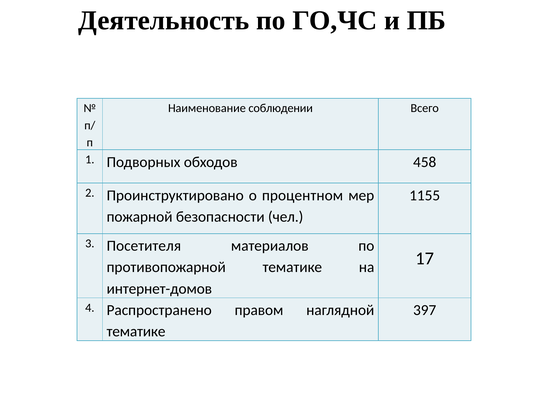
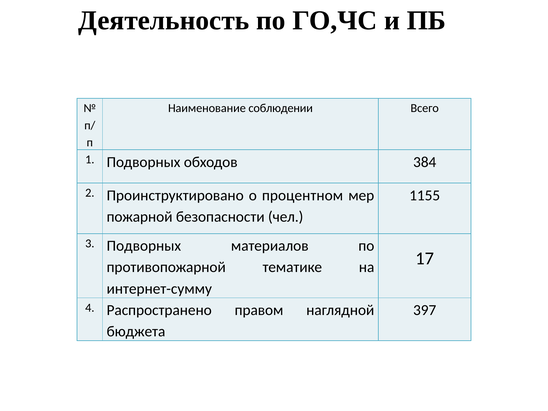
458: 458 -> 384 (425, 162)
3 Посетителя: Посетителя -> Подворных (144, 246)
интернет-домов: интернет-домов -> интернет-сумму (159, 289)
тематике: тематике -> бюджета (136, 332)
